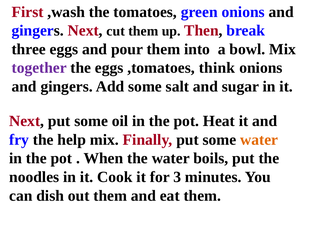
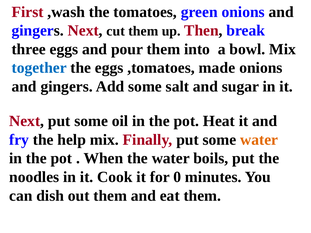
together colour: purple -> blue (39, 68)
think: think -> made (217, 68)
3: 3 -> 0 (177, 177)
